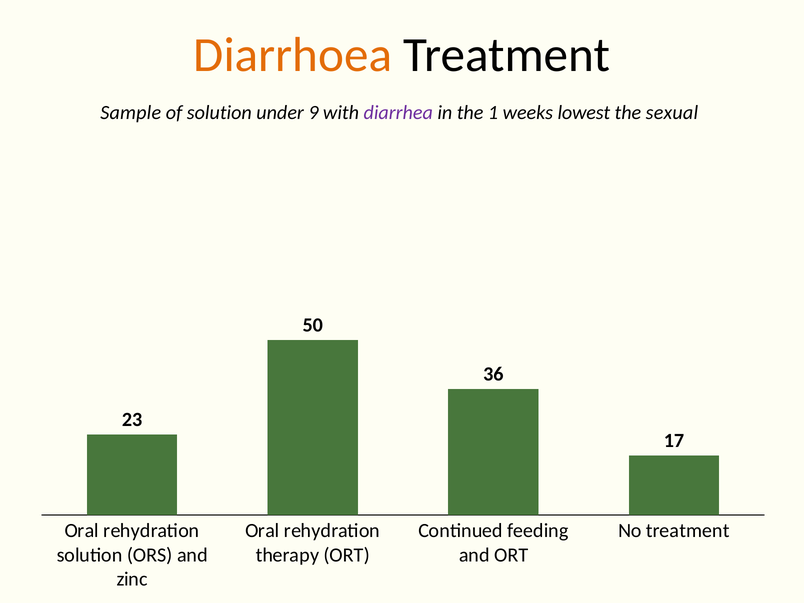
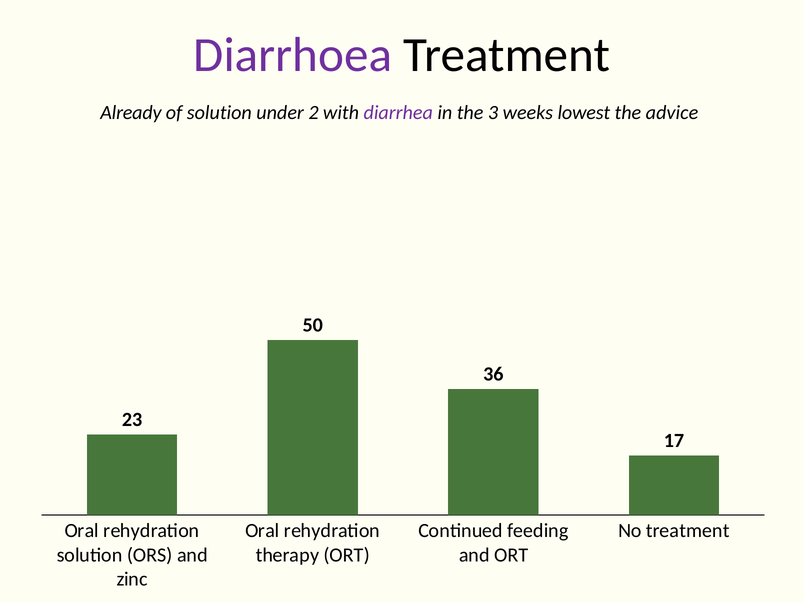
Diarrhoea colour: orange -> purple (293, 55)
Sample: Sample -> Already (131, 112)
9: 9 -> 2 (313, 112)
1: 1 -> 3 (493, 112)
sexual: sexual -> advice (672, 112)
